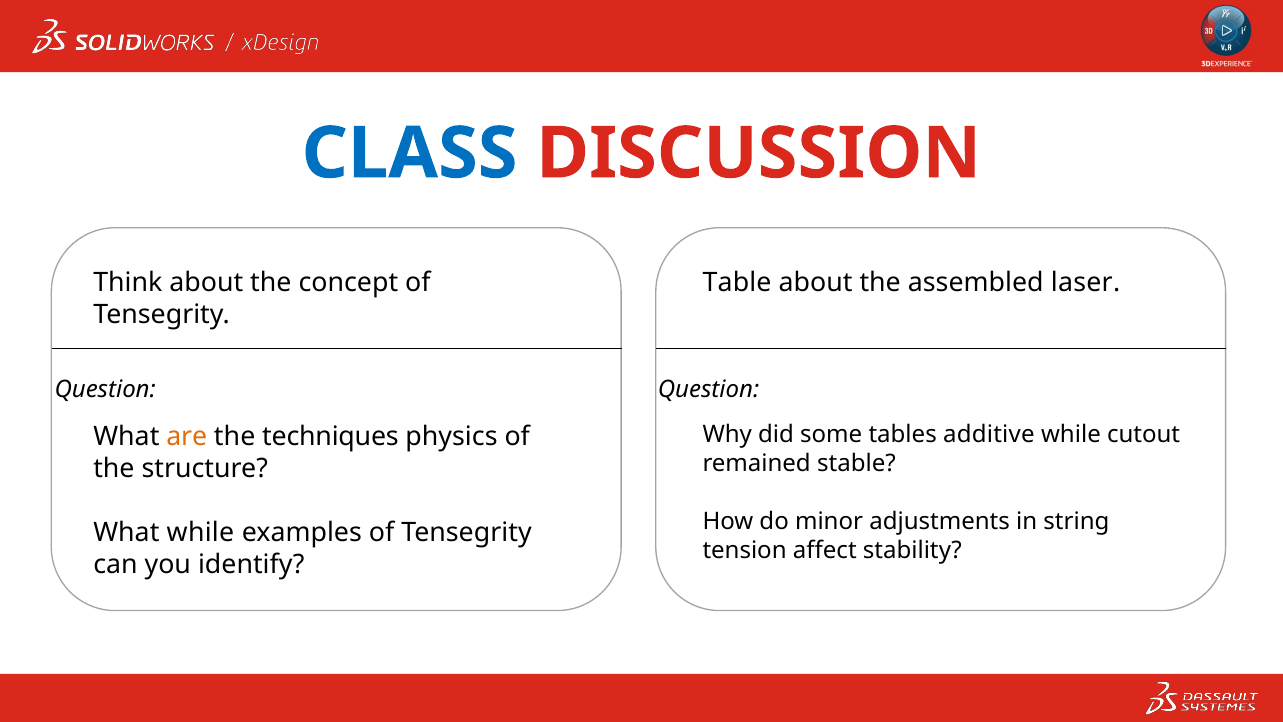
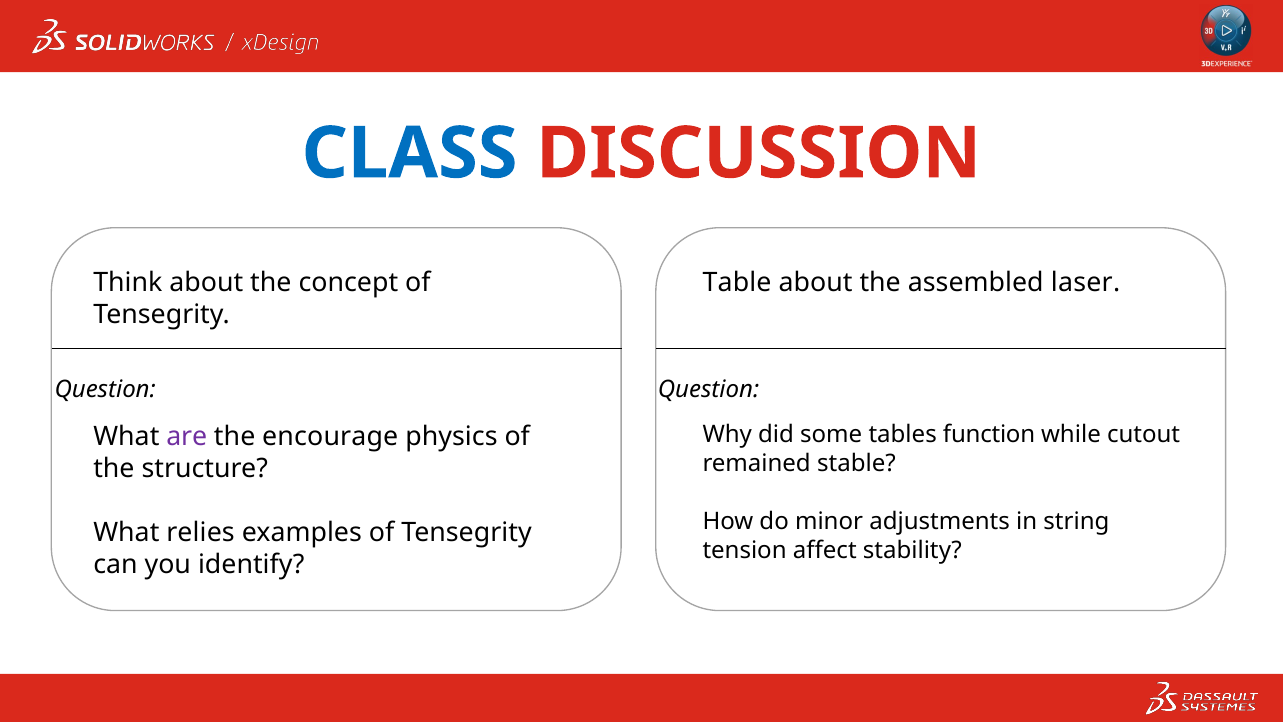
additive: additive -> function (989, 435)
are colour: orange -> purple (187, 436)
techniques: techniques -> encourage (330, 436)
What while: while -> relies (201, 533)
